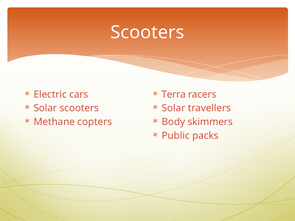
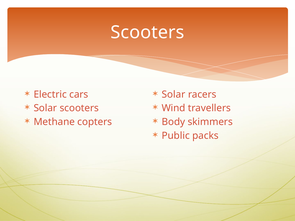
Terra: Terra -> Solar (174, 94)
Solar: Solar -> Wind (174, 108)
